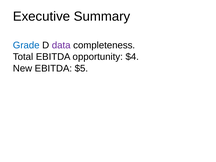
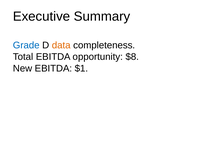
data colour: purple -> orange (61, 45)
$4: $4 -> $8 (132, 57)
$5: $5 -> $1 (81, 68)
